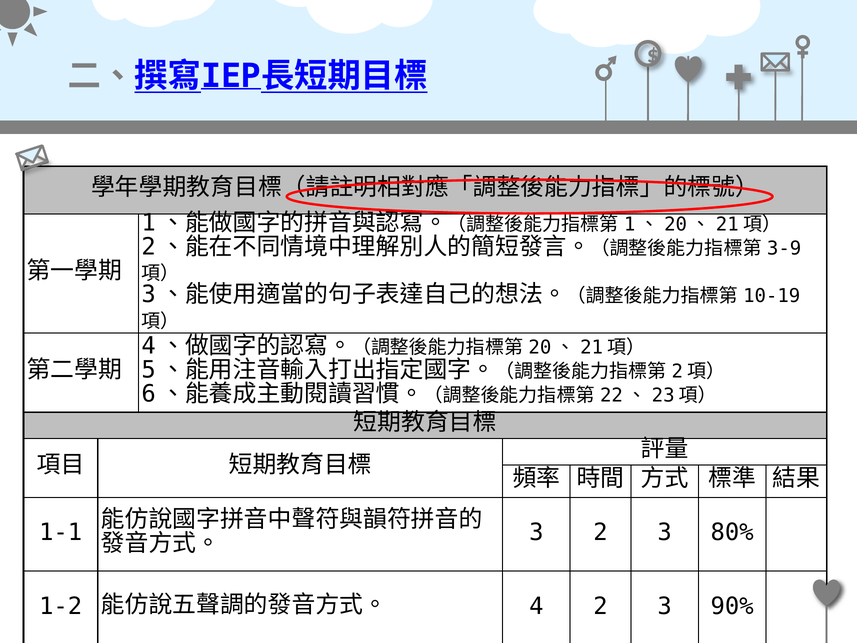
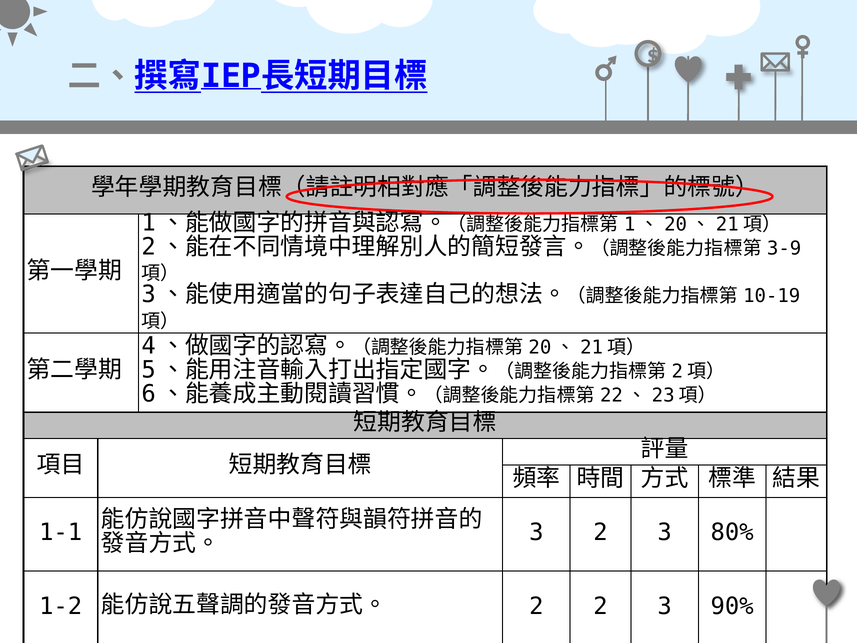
4: 4 -> 2 (536, 606)
